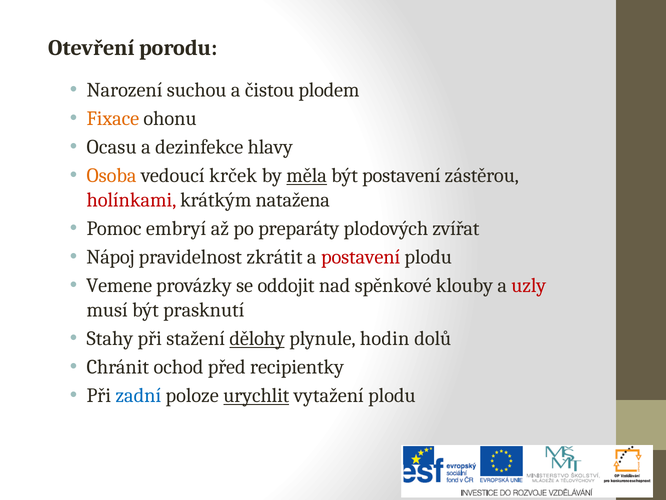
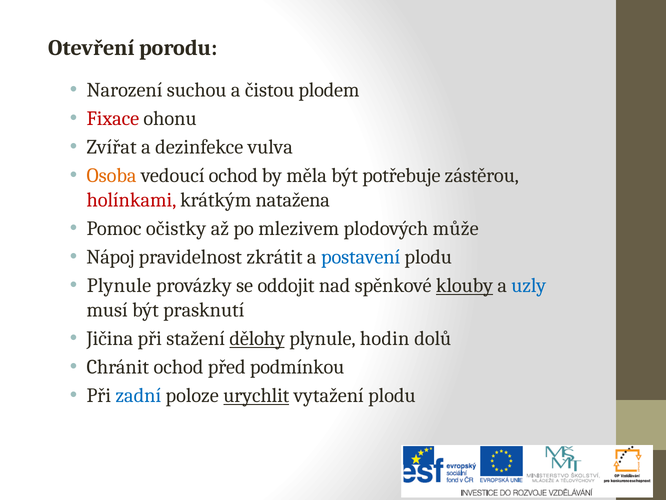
Fixace colour: orange -> red (113, 119)
Ocasu: Ocasu -> Zvířat (112, 147)
hlavy: hlavy -> vulva (270, 147)
vedoucí krček: krček -> ochod (233, 176)
měla underline: present -> none (307, 176)
být postavení: postavení -> potřebuje (401, 176)
embryí: embryí -> očistky (176, 228)
preparáty: preparáty -> mlezivem (299, 228)
zvířat: zvířat -> může (456, 228)
postavení colour: red -> blue (361, 257)
Vemene: Vemene -> Plynule (119, 285)
klouby underline: none -> present (464, 285)
uzly colour: red -> blue (529, 285)
Stahy: Stahy -> Jičina (110, 338)
recipientky: recipientky -> podmínkou (297, 367)
